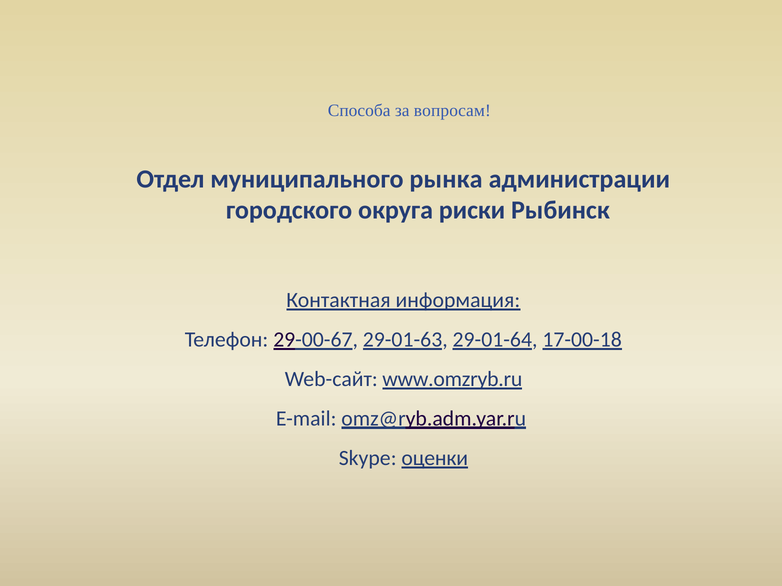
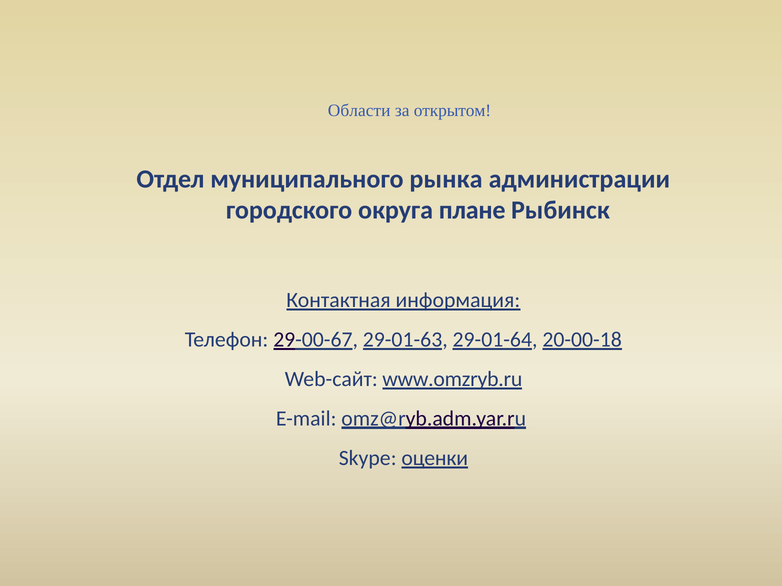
Способа: Способа -> Области (359, 110)
вопросам: вопросам -> открытом (452, 110)
риски: риски -> плане (472, 210)
17-00-18: 17-00-18 -> 20-00-18 (582, 340)
